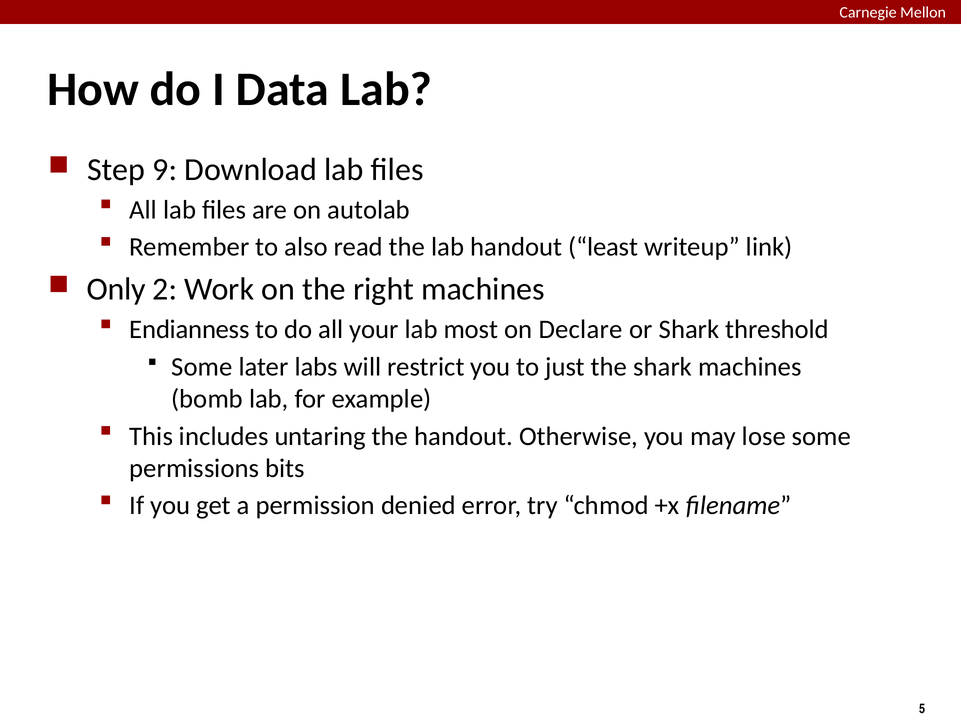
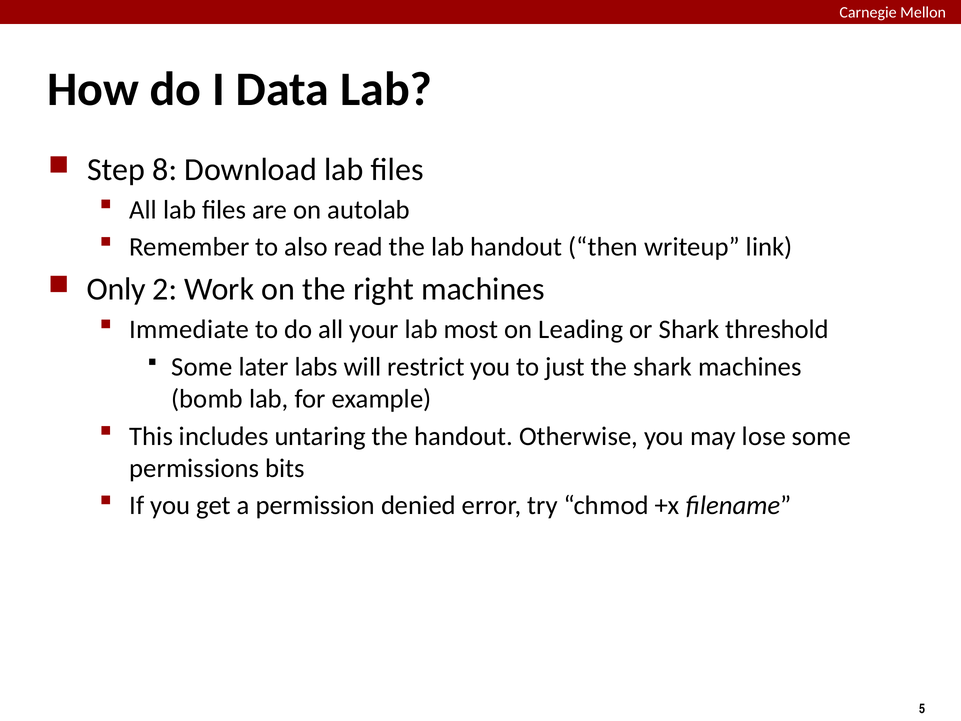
9: 9 -> 8 (165, 169)
least: least -> then (603, 247)
Endianness: Endianness -> Immediate (189, 329)
Declare: Declare -> Leading (581, 329)
